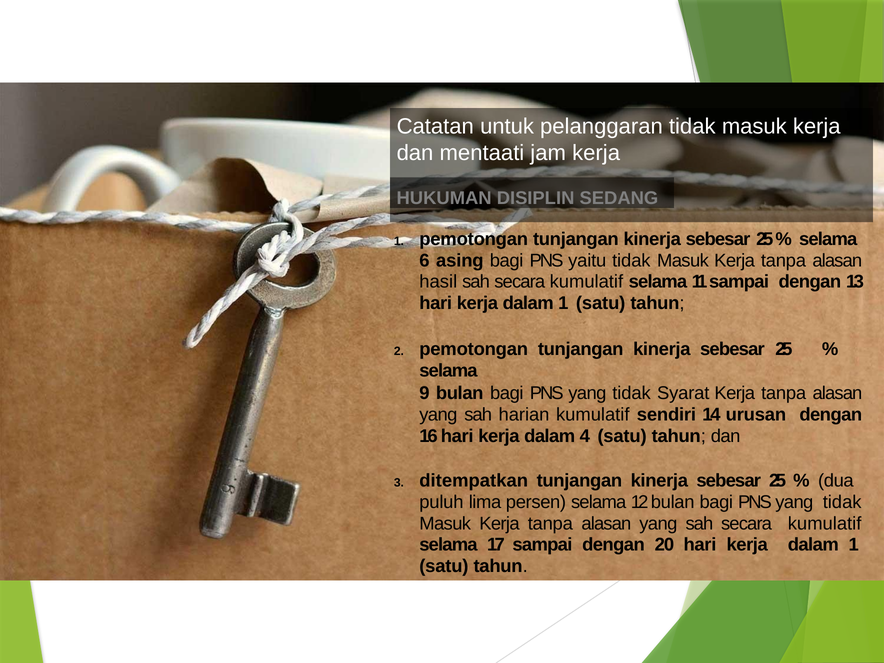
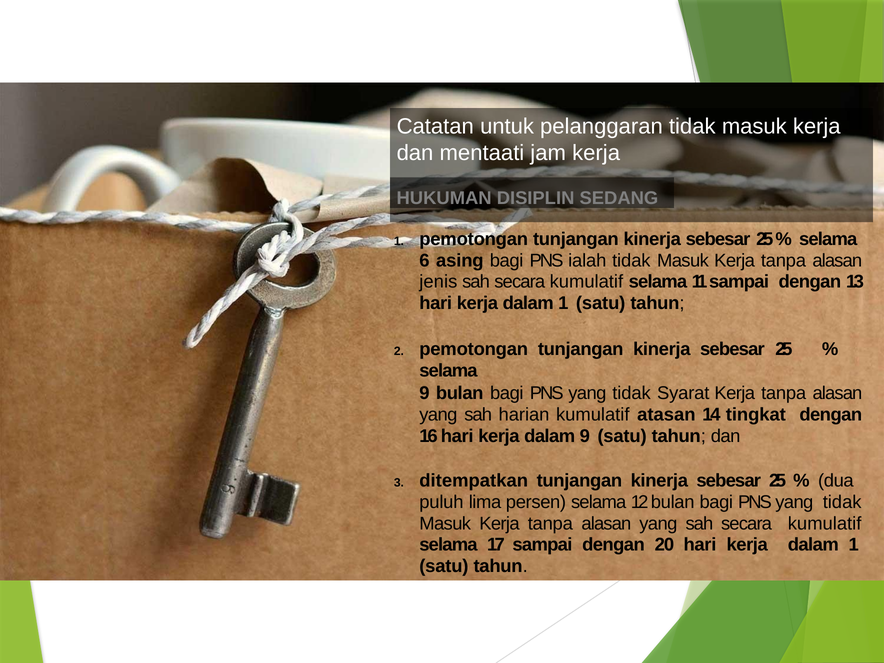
yaitu: yaitu -> ialah (587, 260)
hasil: hasil -> jenis (438, 282)
sendiri: sendiri -> atasan (666, 415)
urusan: urusan -> tingkat (756, 415)
dalam 4: 4 -> 9 (585, 436)
